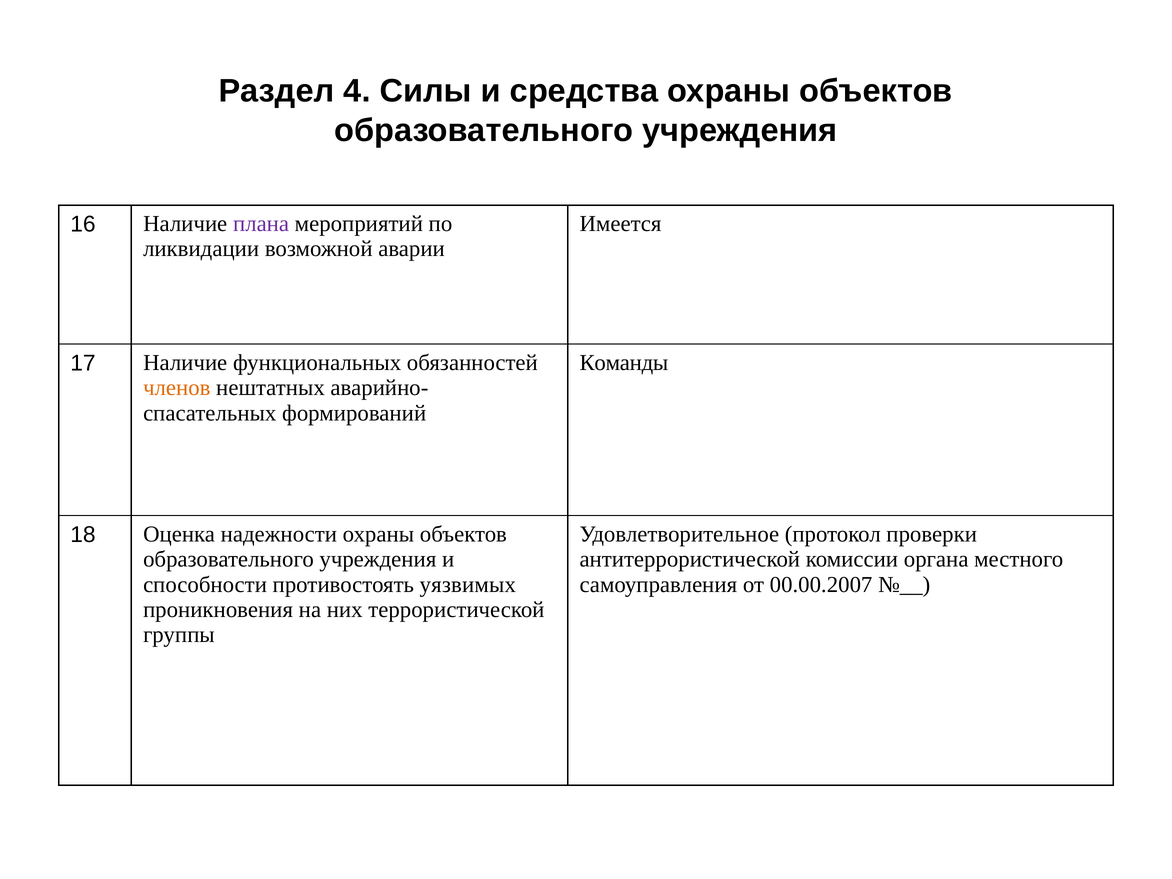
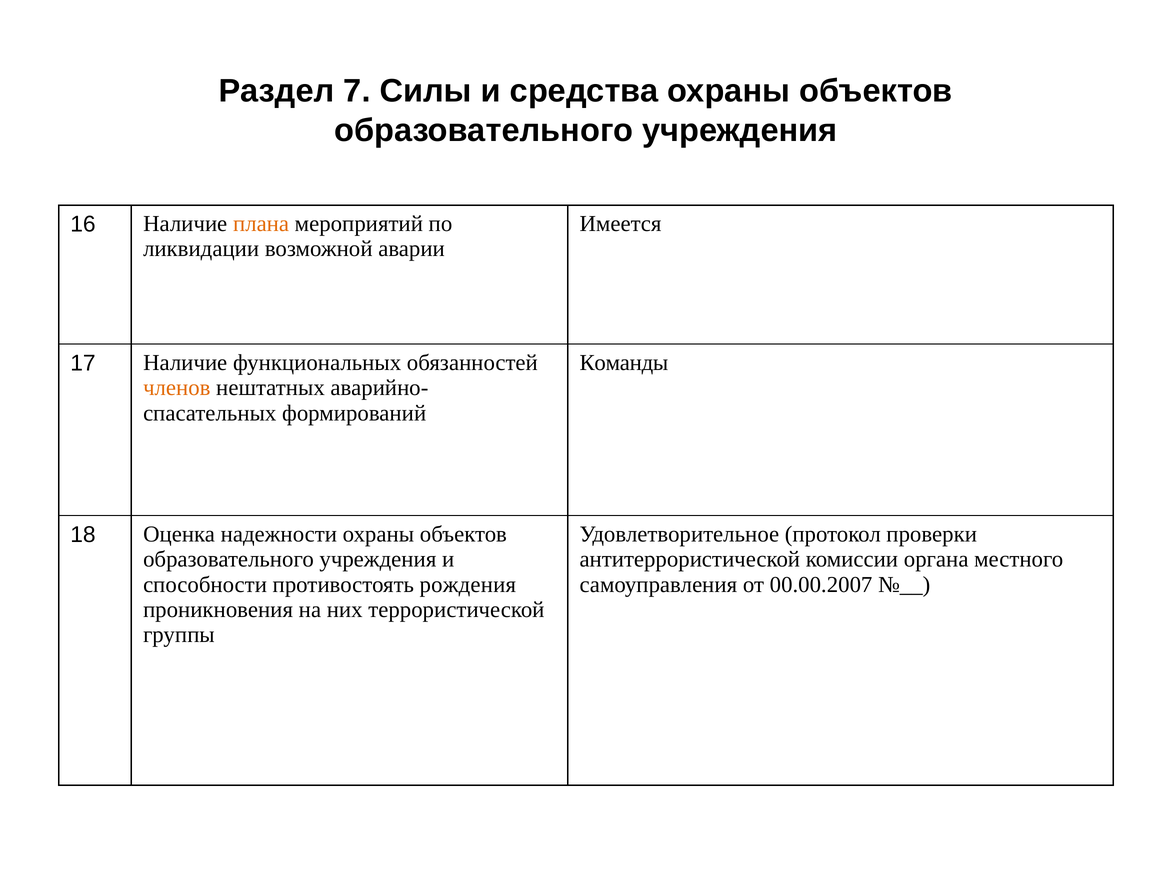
4: 4 -> 7 (357, 91)
плана colour: purple -> orange (261, 224)
уязвимых: уязвимых -> рождения (468, 585)
